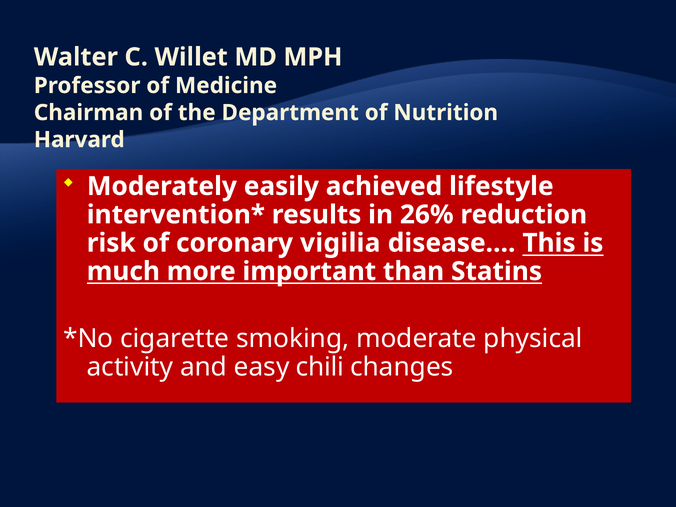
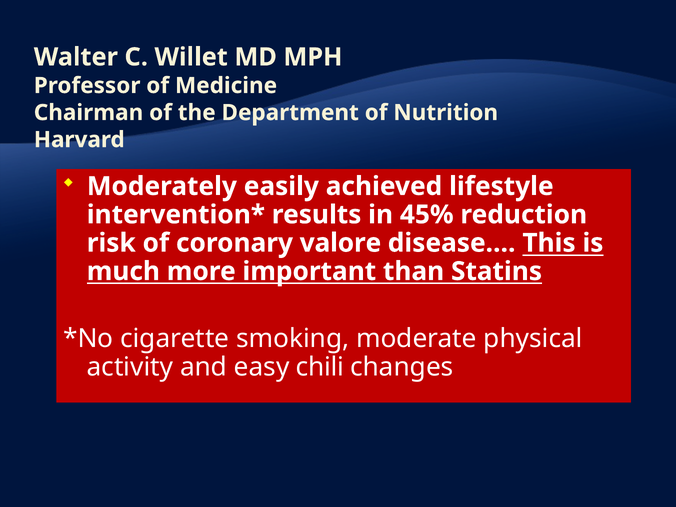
26%: 26% -> 45% (427, 215)
vigilia: vigilia -> valore (340, 243)
